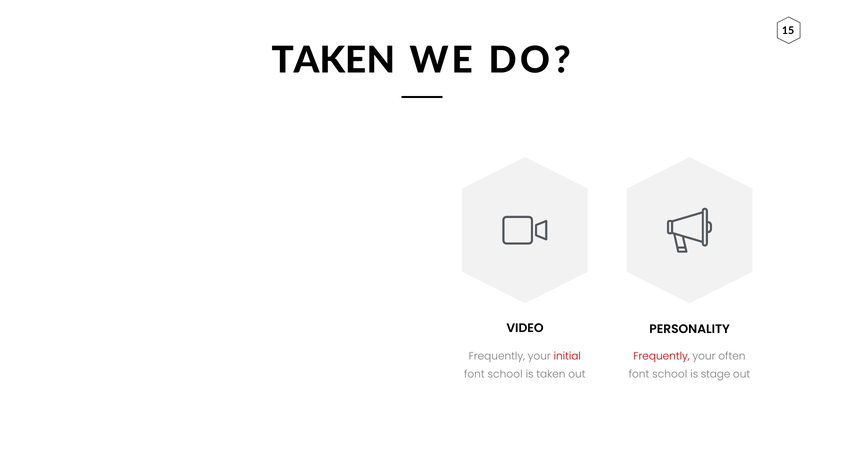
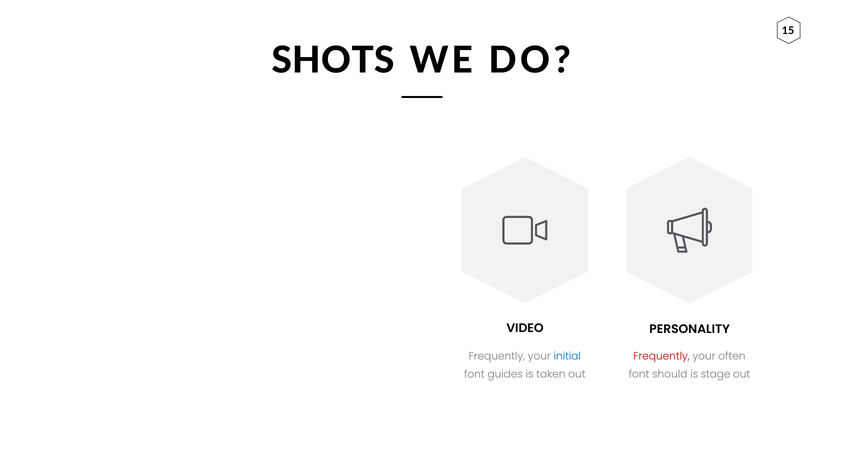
TAKEN: TAKEN -> SHOTS (333, 60)
initial colour: red -> blue (567, 356)
school: school -> guides (505, 374)
school: school -> should (670, 374)
